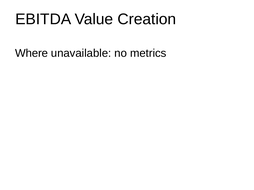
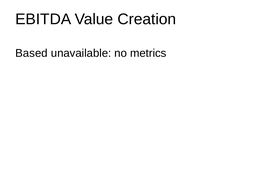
Where: Where -> Based (31, 53)
